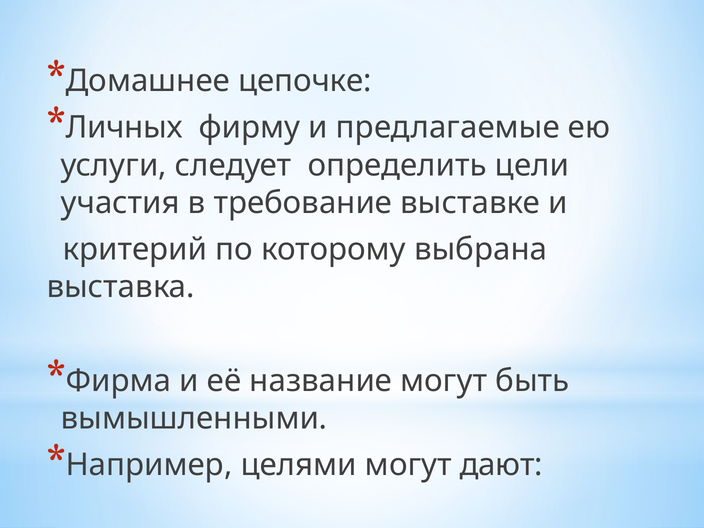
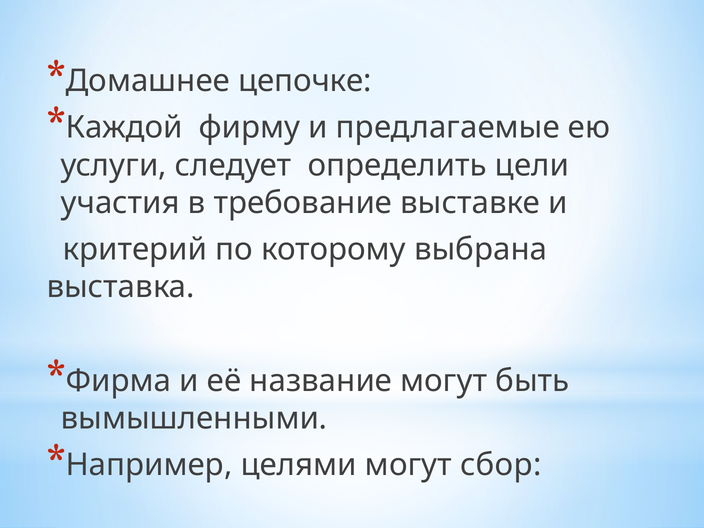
Личных: Личных -> Каждой (124, 128)
дают: дают -> сбор (501, 465)
